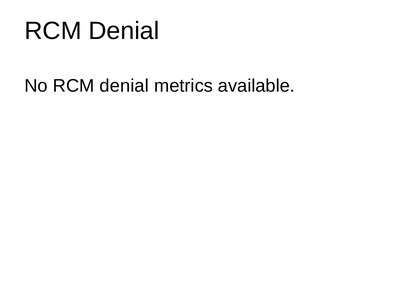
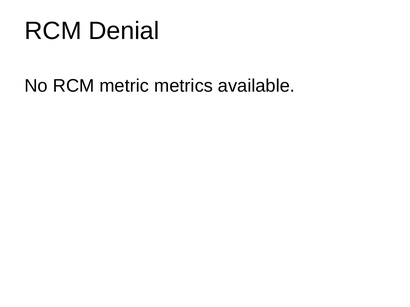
No RCM denial: denial -> metric (124, 86)
